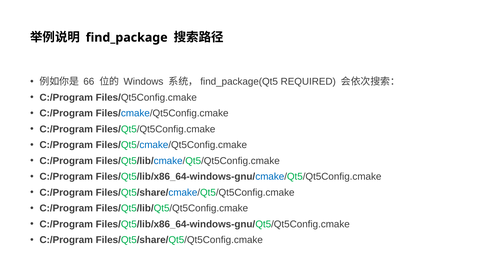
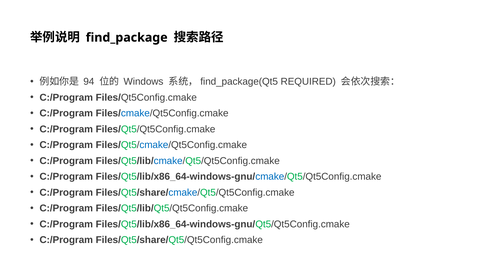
66: 66 -> 94 (89, 82)
